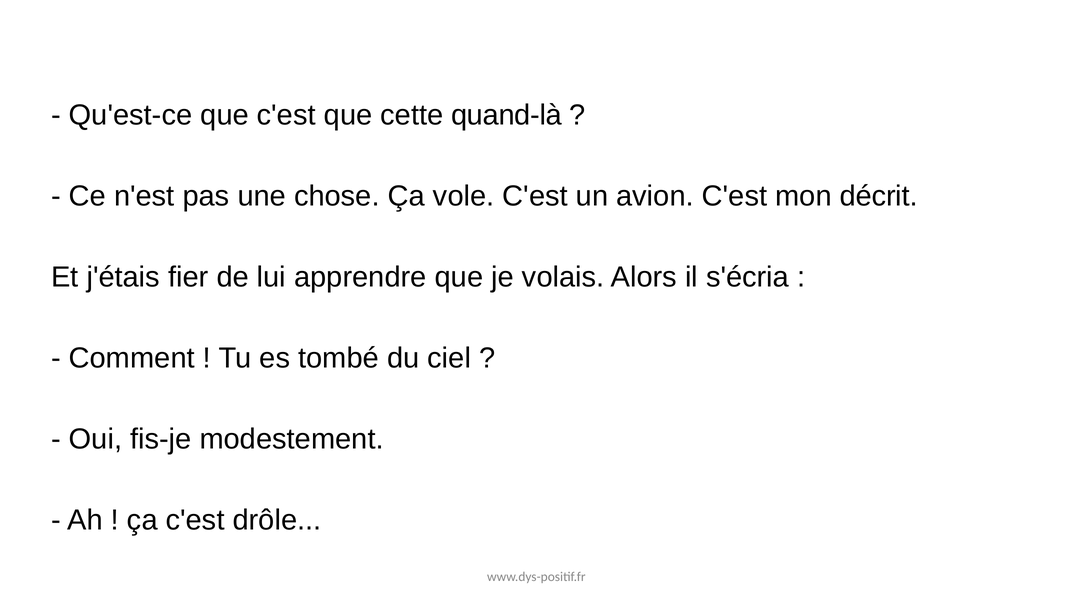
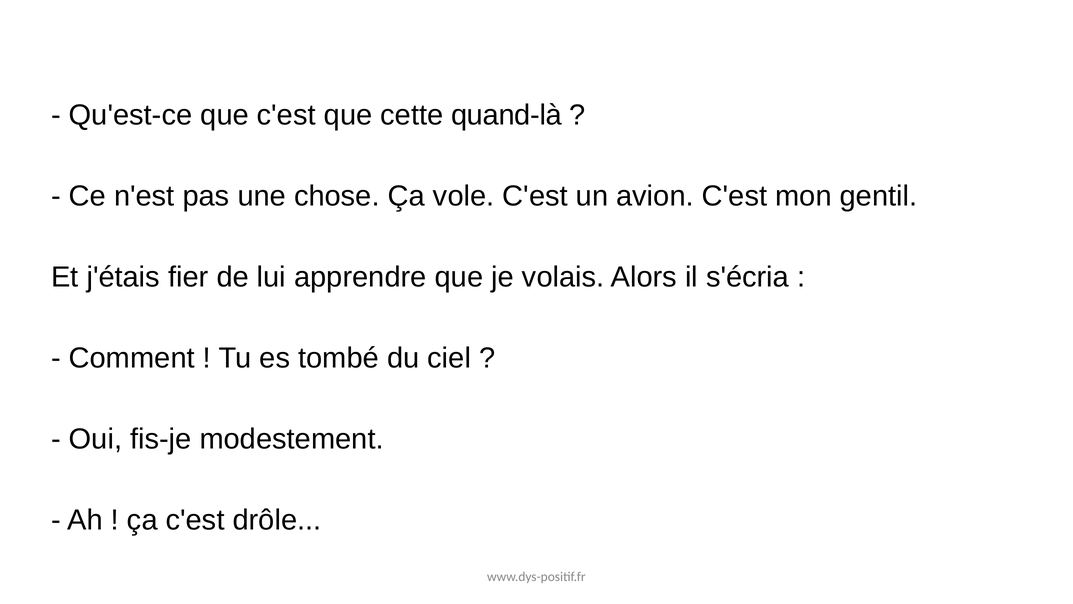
décrit: décrit -> gentil (879, 196)
